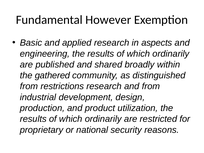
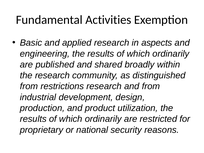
However: However -> Activities (108, 20)
the gathered: gathered -> research (52, 75)
